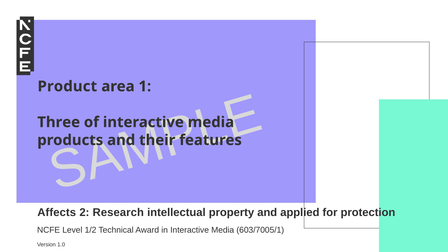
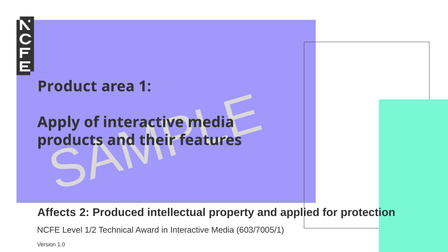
Three: Three -> Apply (59, 122)
Research: Research -> Produced (118, 212)
